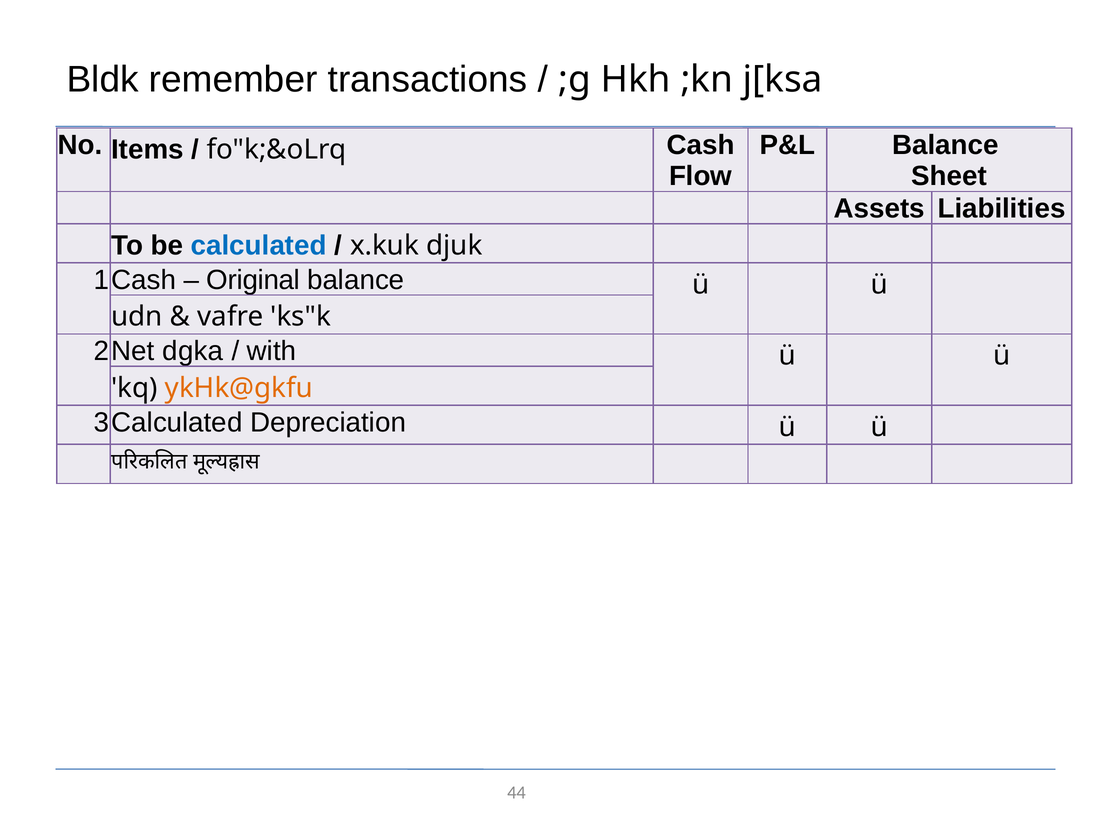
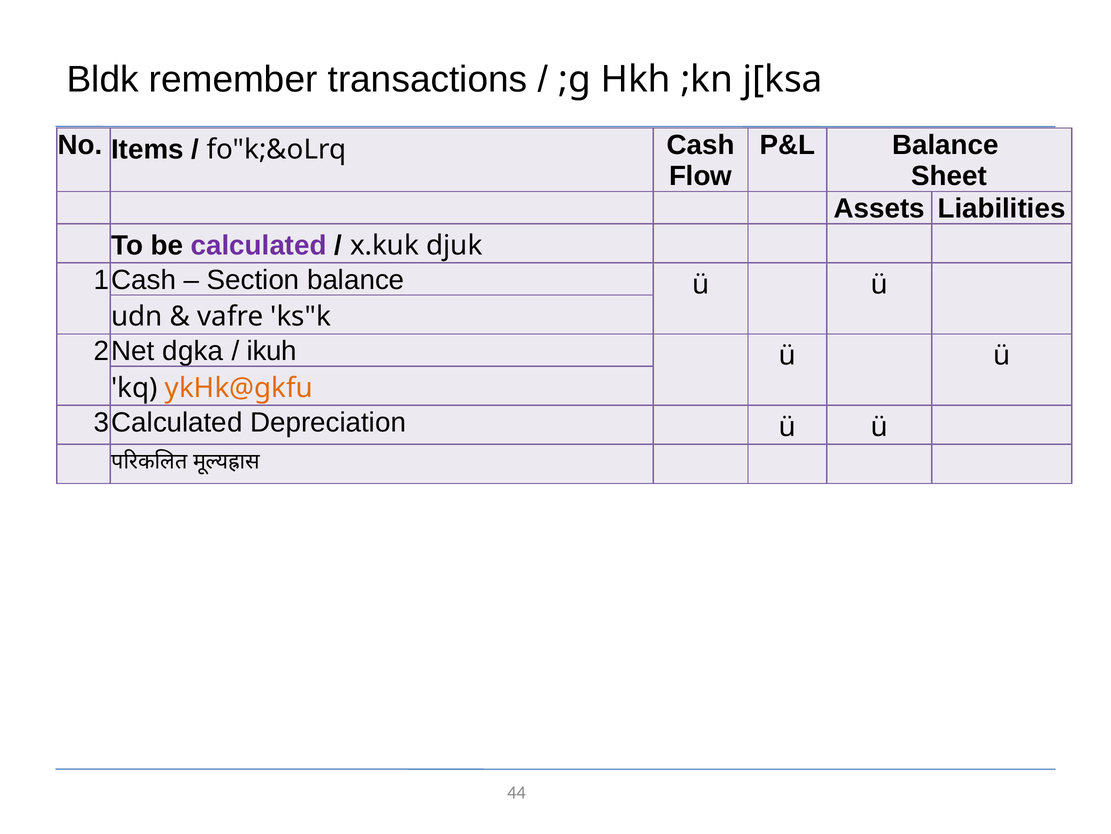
calculated colour: blue -> purple (259, 245)
Original: Original -> Section (253, 280)
with: with -> ikuh (272, 351)
